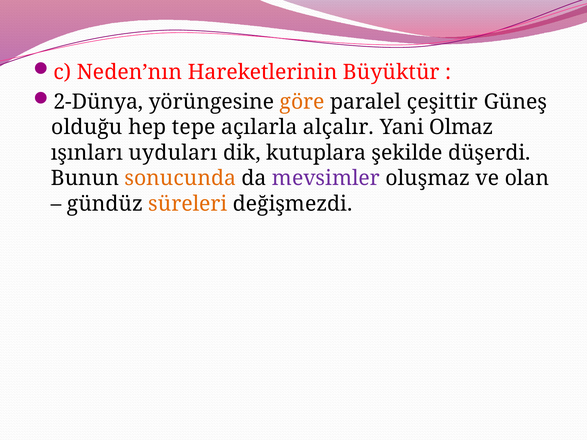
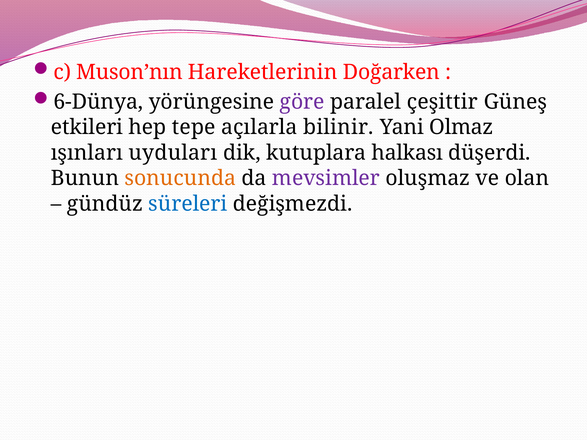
Neden’nın: Neden’nın -> Muson’nın (130, 72)
Büyüktür: Büyüktür -> Doğarken (391, 72)
2-Dünya: 2-Dünya -> 6-Dünya (98, 102)
göre colour: orange -> purple (302, 102)
olduğu: olduğu -> etkileri (87, 127)
alçalır: alçalır -> bilinir (338, 127)
şekilde: şekilde -> halkası (407, 153)
süreleri colour: orange -> blue (188, 204)
